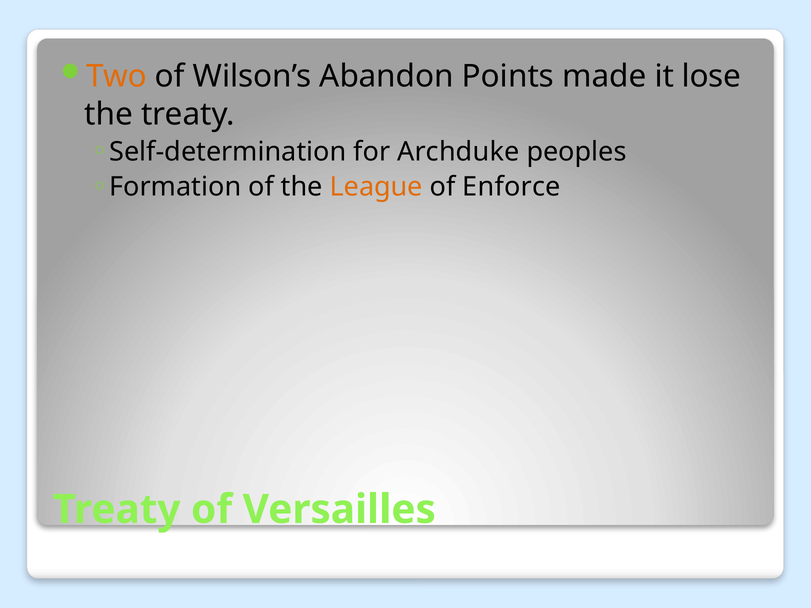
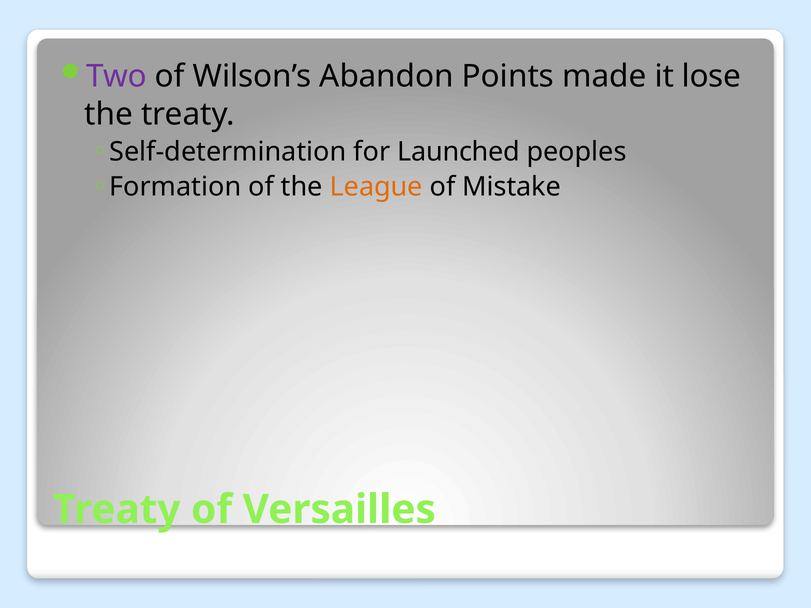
Two colour: orange -> purple (117, 76)
Archduke: Archduke -> Launched (459, 152)
Enforce: Enforce -> Mistake (512, 187)
